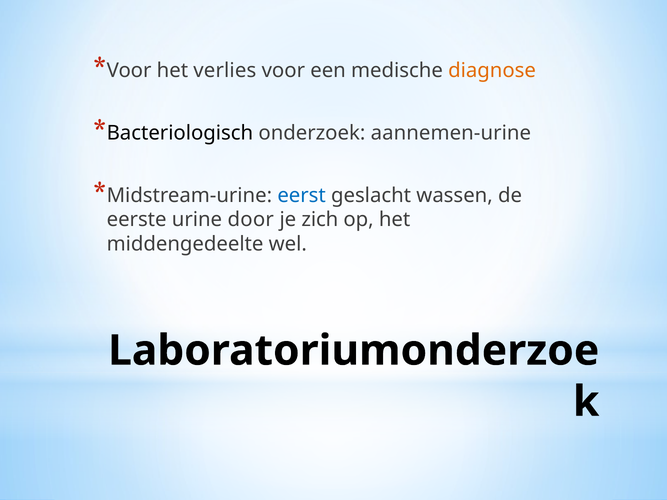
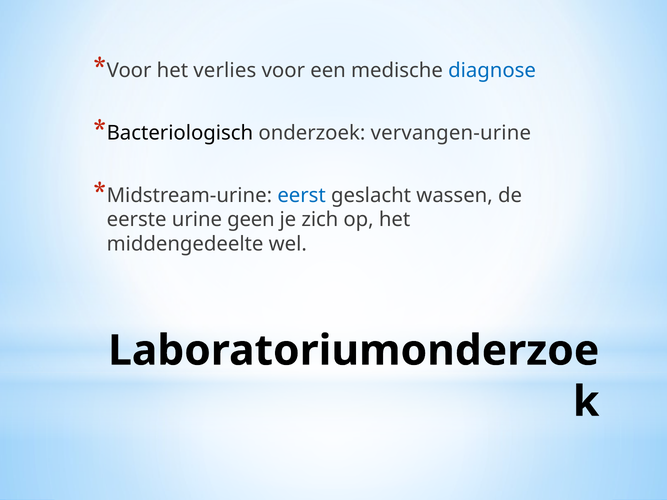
diagnose colour: orange -> blue (492, 70)
aannemen-urine: aannemen-urine -> vervangen-urine (451, 133)
door: door -> geen (251, 220)
